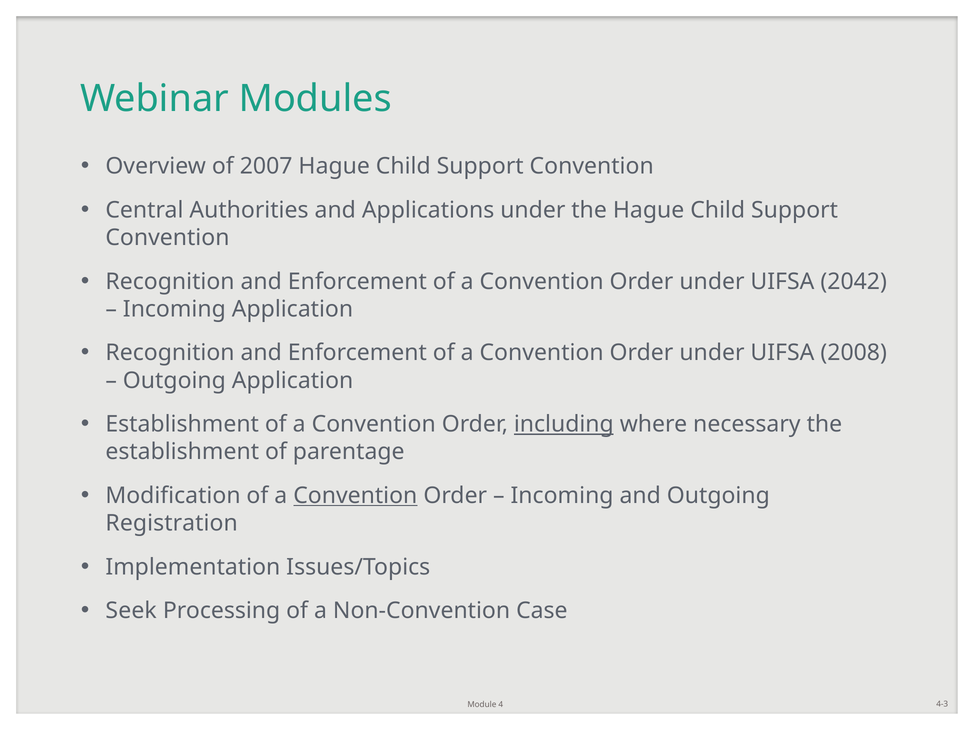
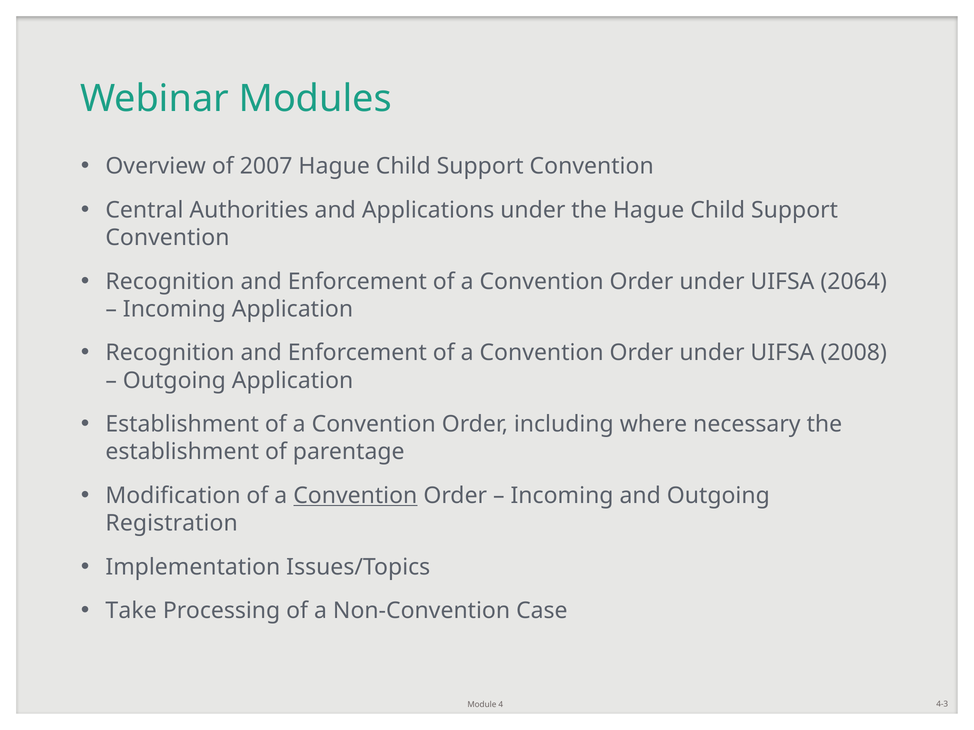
2042: 2042 -> 2064 (854, 282)
including underline: present -> none (564, 425)
Seek: Seek -> Take (131, 611)
